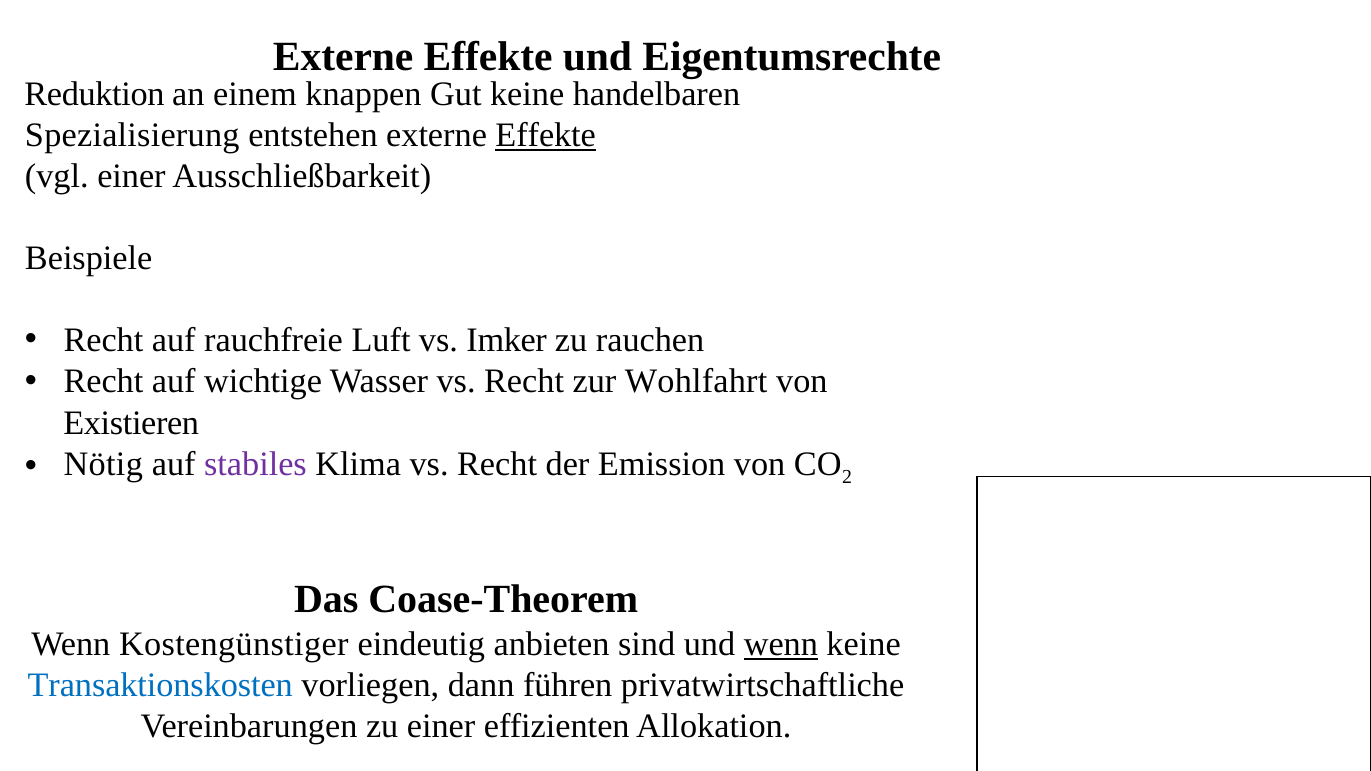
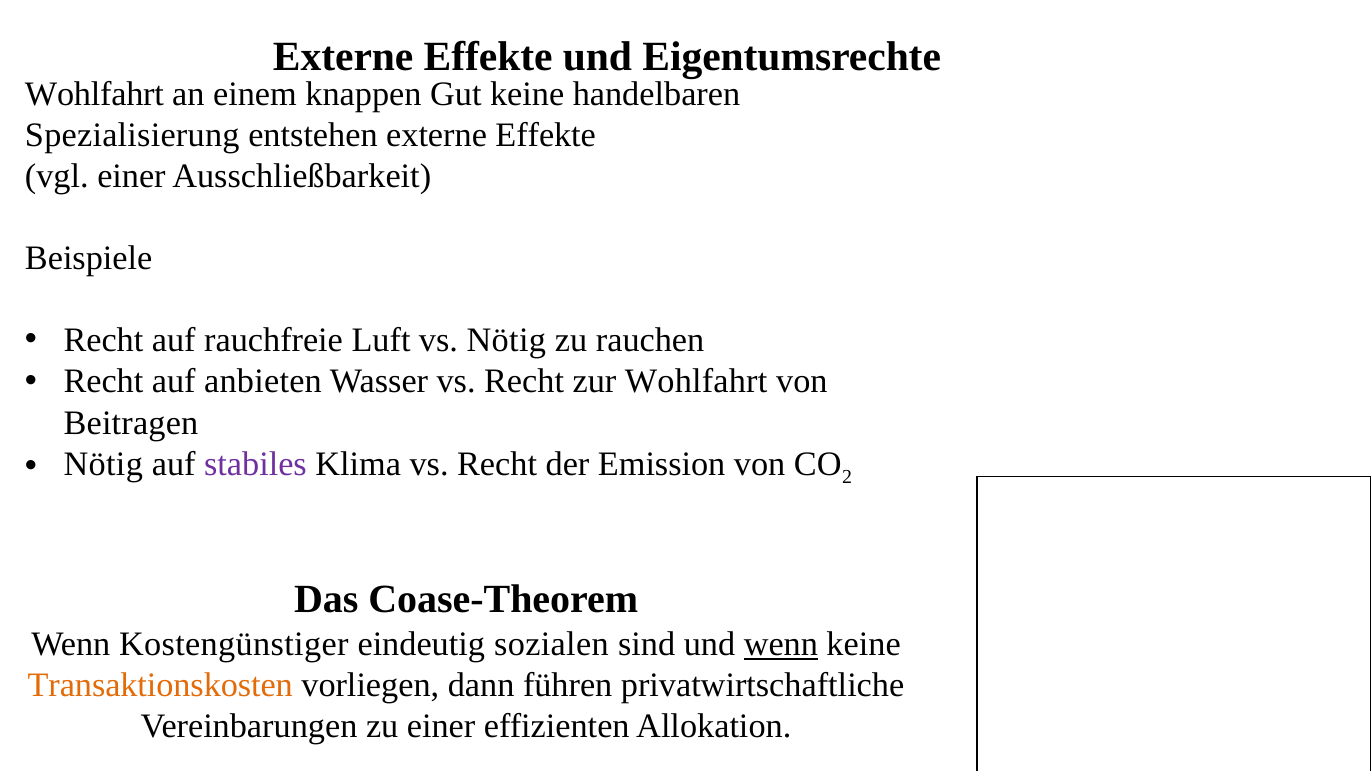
Reduktion: Reduktion -> Wohlfahrt (94, 94)
Effekte underline: present -> none (546, 135)
vs Imker: Imker -> Nötig (506, 341)
wichtige: wichtige -> anbieten (263, 382)
Existieren: Existieren -> Beitragen (131, 423)
anbieten: anbieten -> sozialen (551, 644)
Transaktionskosten colour: blue -> orange (160, 685)
